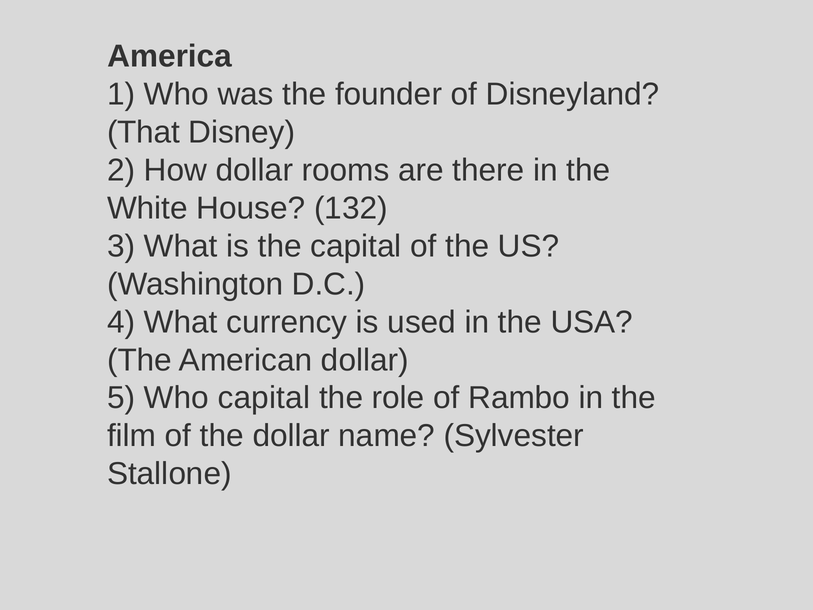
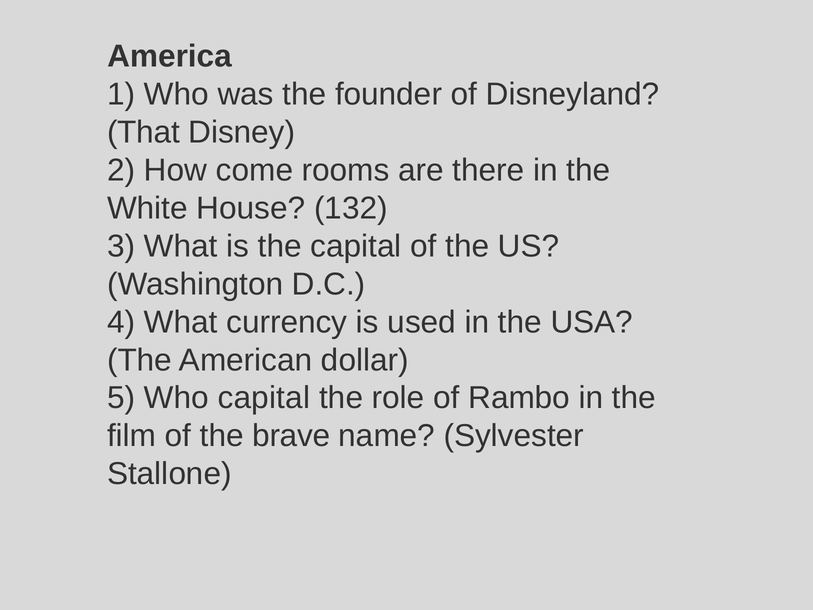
How dollar: dollar -> come (254, 170)
the dollar: dollar -> brave (291, 436)
